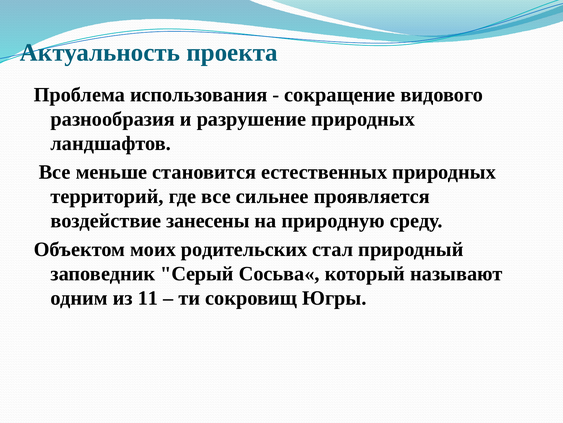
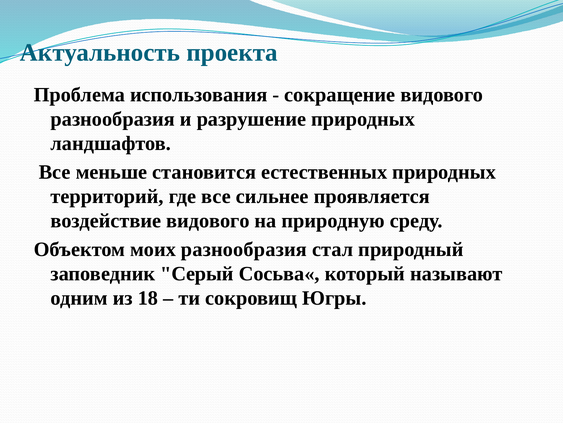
воздействие занесены: занесены -> видового (208, 220)
моих родительских: родительских -> разнообразия (244, 249)
11: 11 -> 18 (148, 298)
